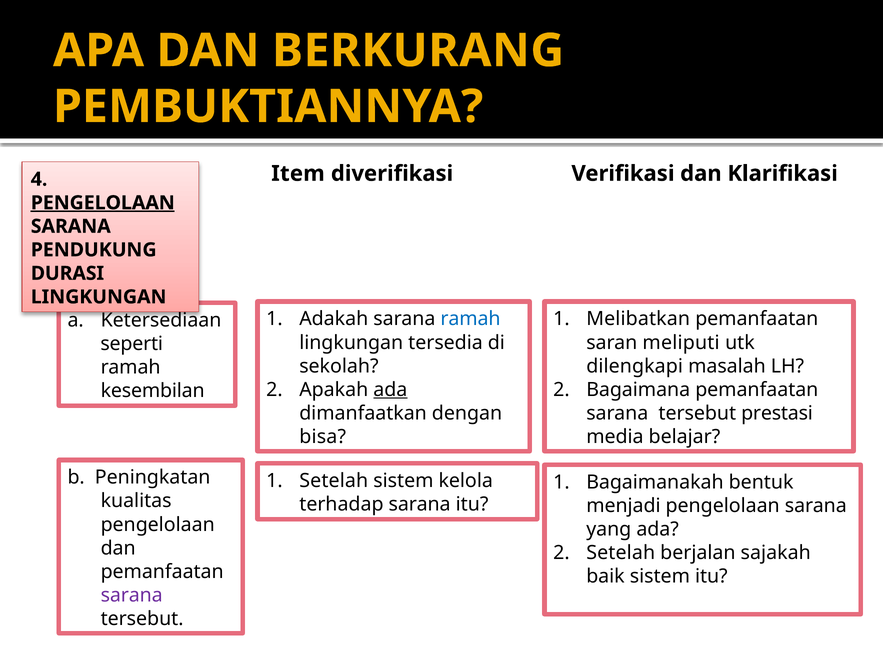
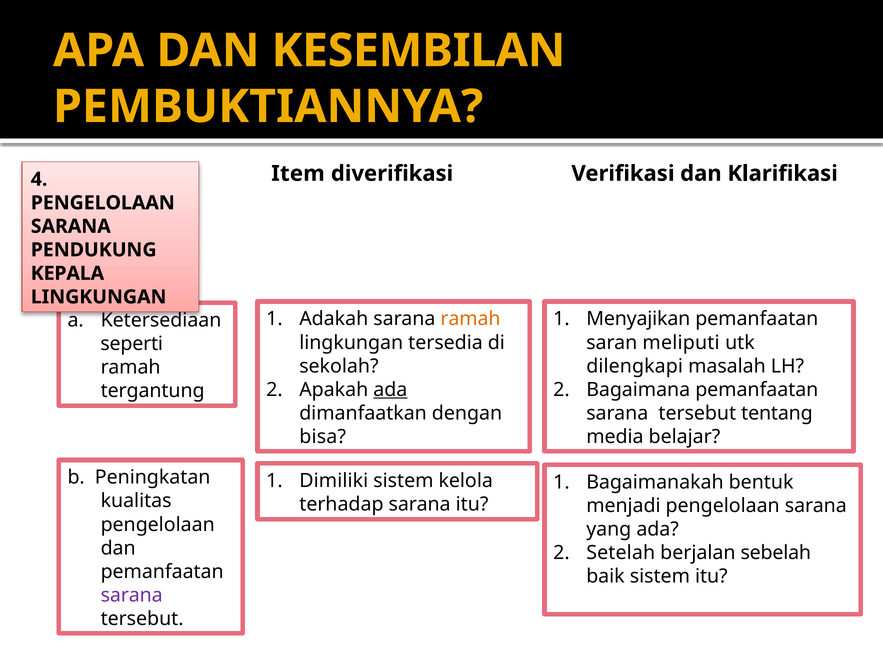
BERKURANG: BERKURANG -> KESEMBILAN (419, 51)
PENGELOLAAN underline: present -> none (103, 203)
DURASI: DURASI -> KEPALA (67, 273)
ramah colour: blue -> orange (470, 319)
Melibatkan: Melibatkan -> Menyajikan (638, 319)
kesembilan: kesembilan -> tergantung (153, 391)
prestasi: prestasi -> tentang (777, 413)
Setelah: Setelah -> Dimiliki (334, 481)
sajakah: sajakah -> sebelah (776, 553)
